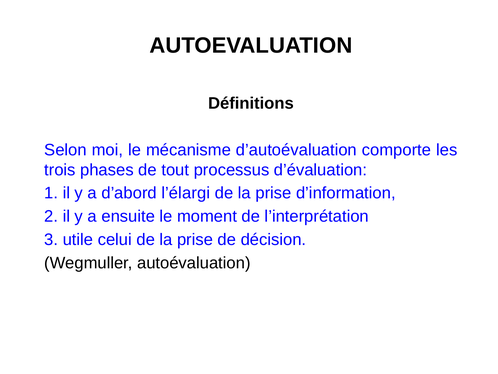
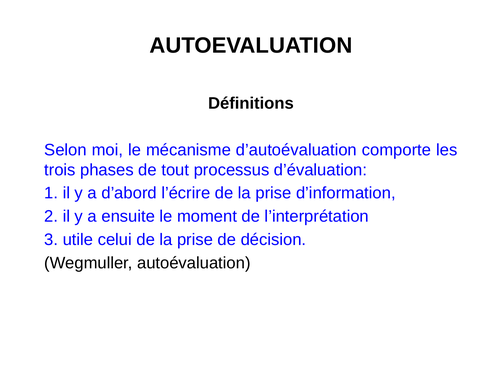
l’élargi: l’élargi -> l’écrire (186, 193)
